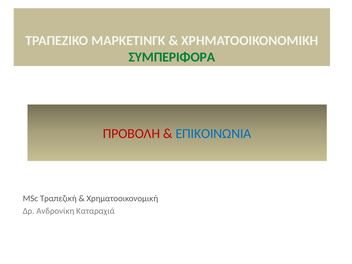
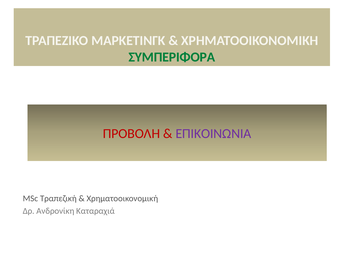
ΕΠΙΚΟΙΝΩΝΙΑ colour: blue -> purple (213, 134)
